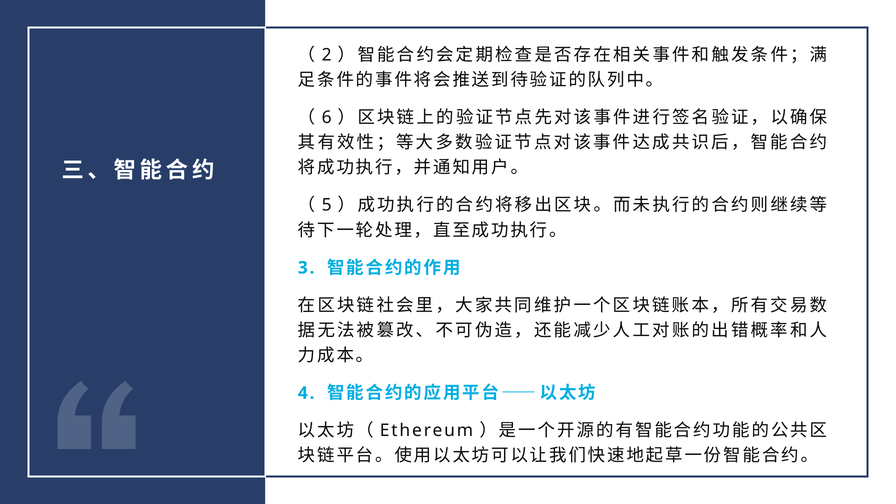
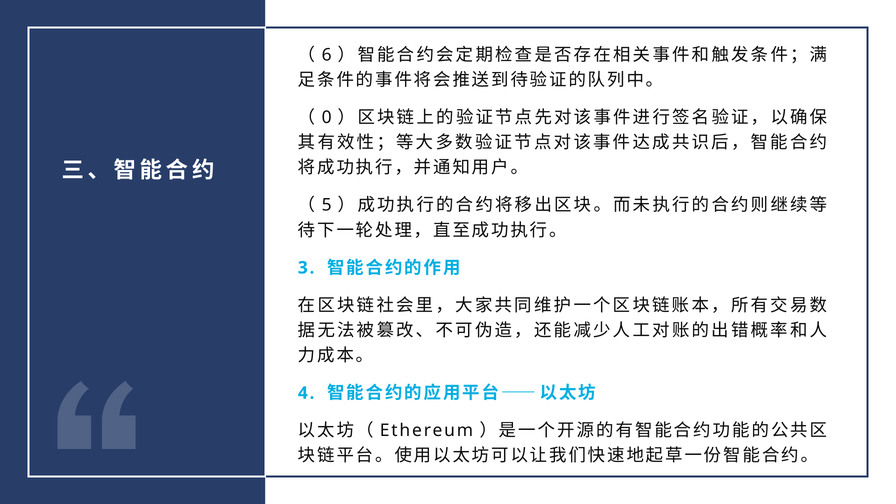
2: 2 -> 6 (327, 55)
6: 6 -> 0 (327, 118)
